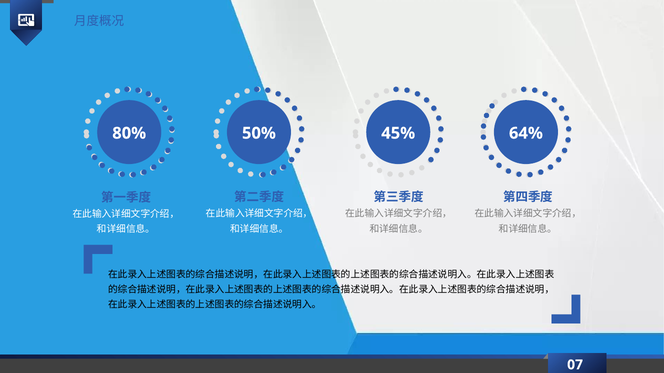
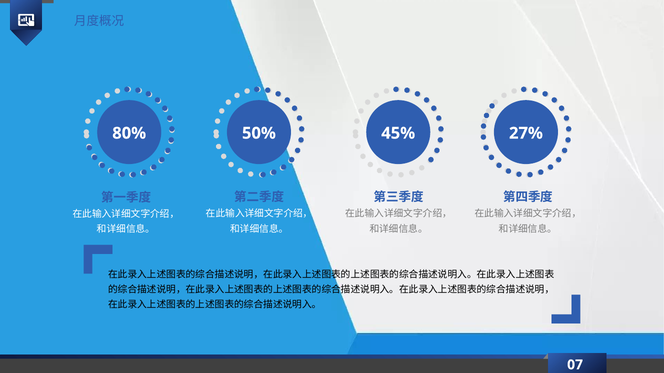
64%: 64% -> 27% (526, 133)
